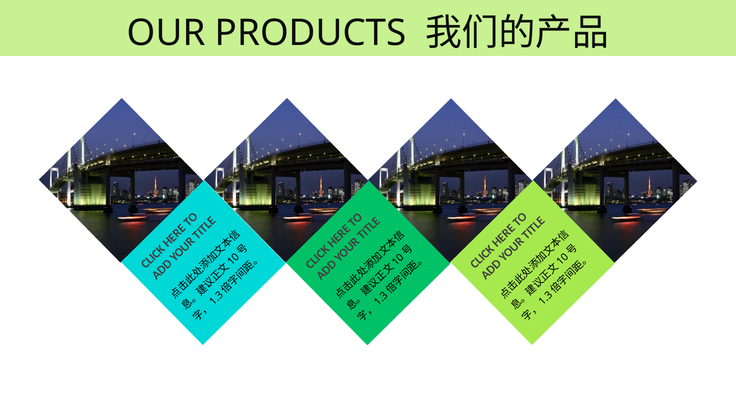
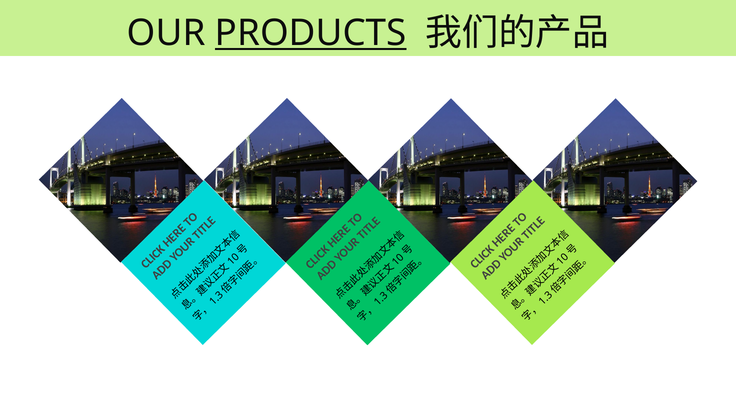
PRODUCTS underline: none -> present (311, 33)
